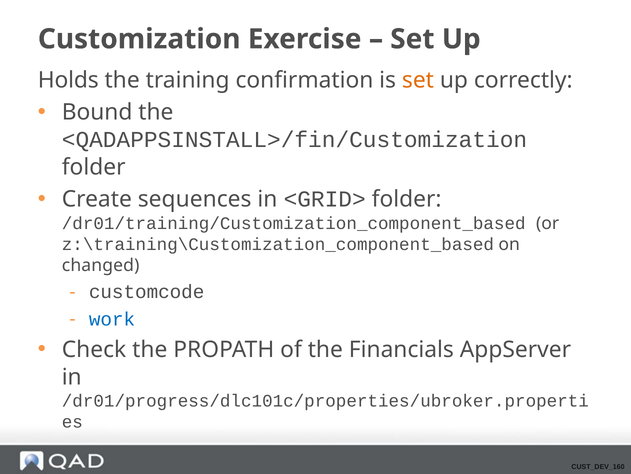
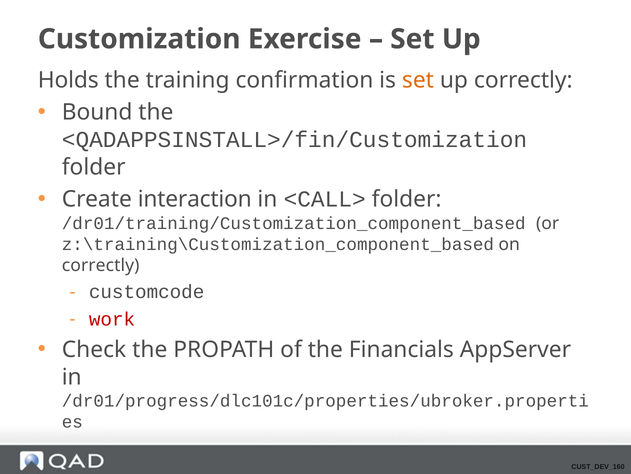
sequences: sequences -> interaction (195, 199)
<GRID>: <GRID> -> <CALL> (325, 199)
changed: changed -> correctly (101, 265)
work colour: blue -> red (112, 319)
